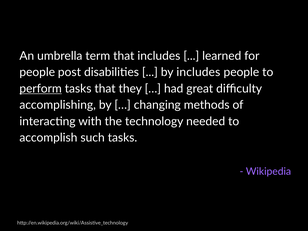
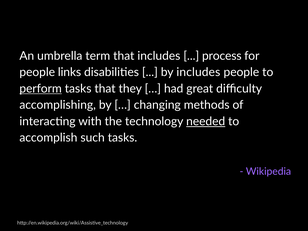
learned: learned -> process (222, 56)
post: post -> links (69, 72)
needed underline: none -> present (206, 121)
